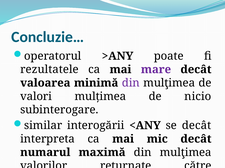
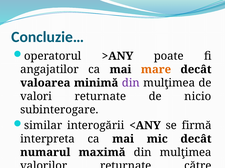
rezultatele: rezultatele -> angajatilor (49, 70)
mare colour: purple -> orange (156, 70)
valori mulţimea: mulţimea -> returnate (100, 97)
se decât: decât -> firmă (197, 126)
